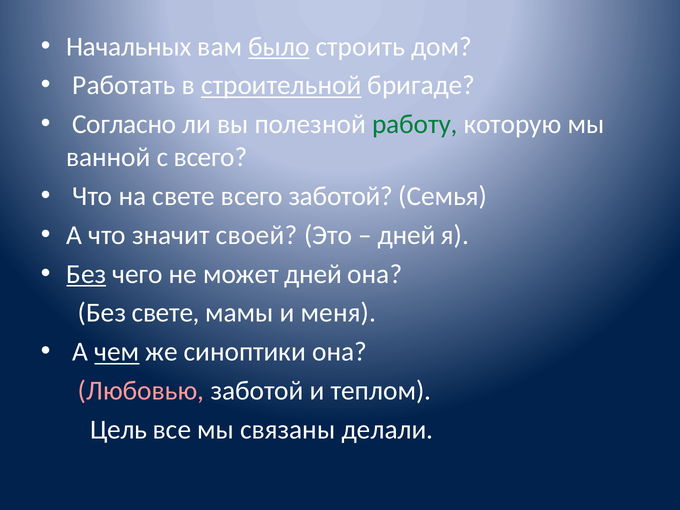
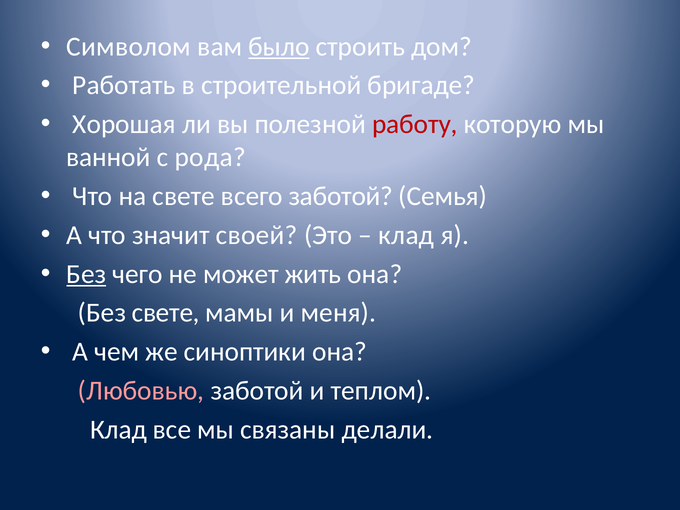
Начальных: Начальных -> Символом (129, 46)
строительной underline: present -> none (281, 85)
Согласно: Согласно -> Хорошая (124, 124)
работу colour: green -> red (415, 124)
с всего: всего -> рода (210, 157)
дней: дней -> клад (406, 235)
может дней: дней -> жить (313, 274)
чем underline: present -> none (117, 352)
Цель: Цель -> Клад (119, 430)
